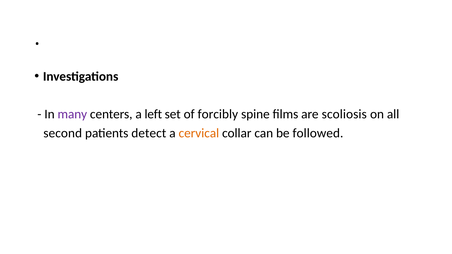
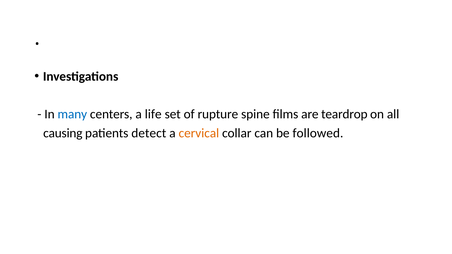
many colour: purple -> blue (72, 114)
left: left -> life (153, 114)
forcibly: forcibly -> rupture (218, 114)
scoliosis: scoliosis -> teardrop (344, 114)
second: second -> causing (63, 133)
